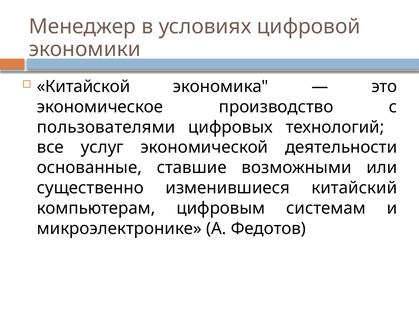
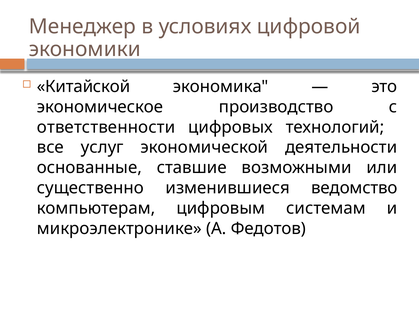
пользователями: пользователями -> ответственности (106, 127)
китайский: китайский -> ведомство (354, 188)
